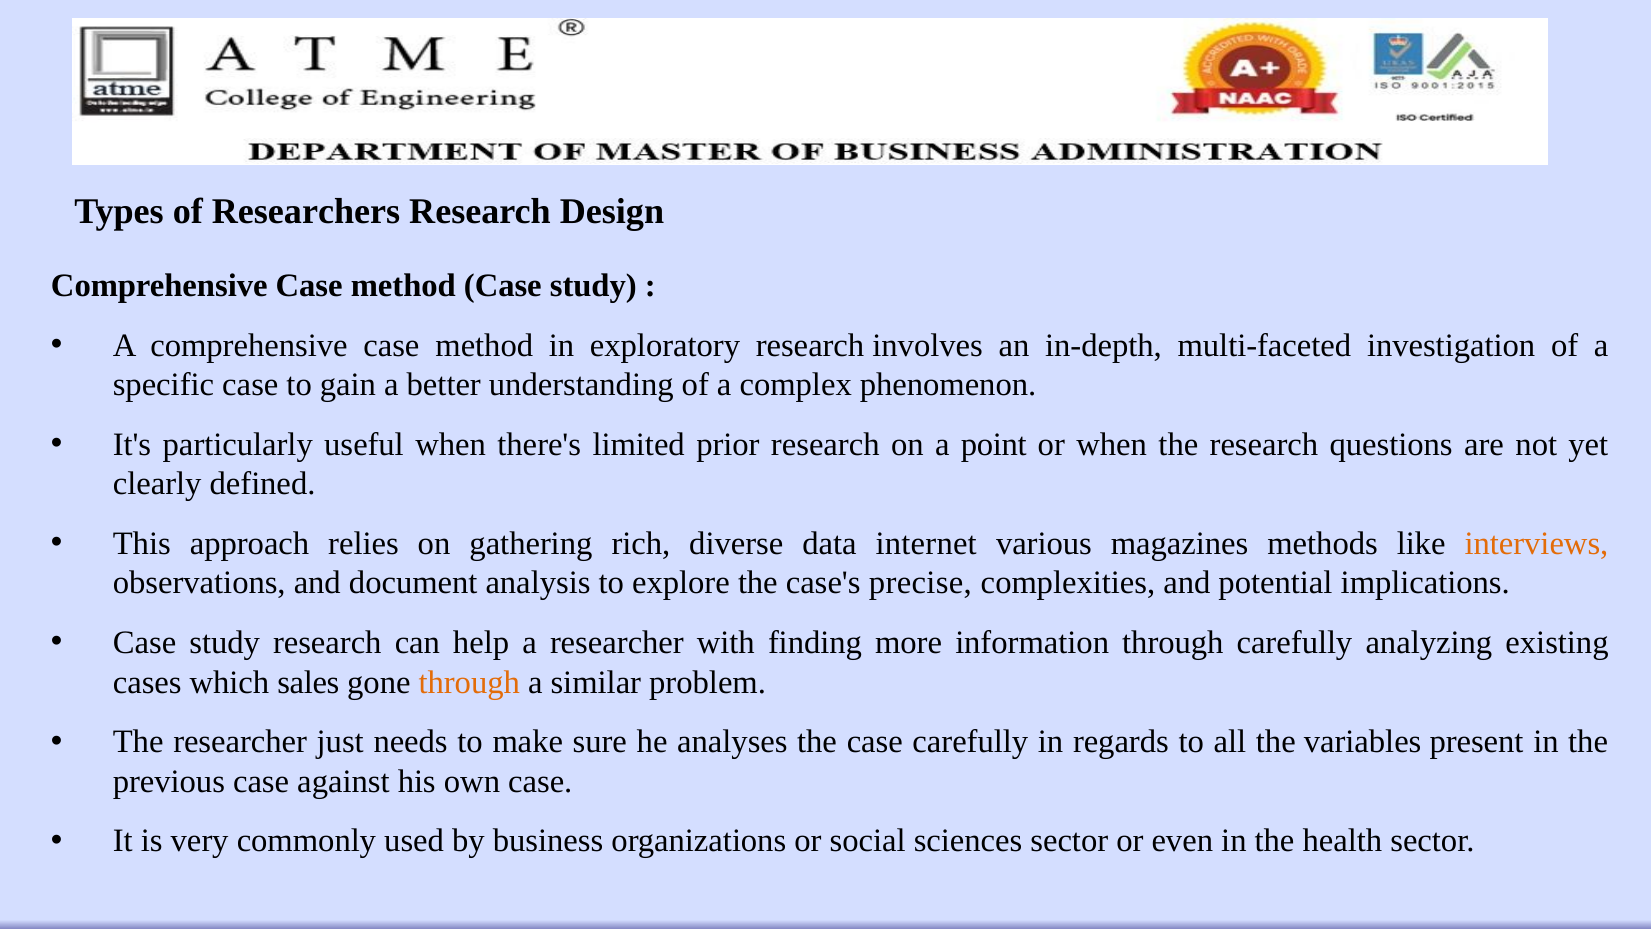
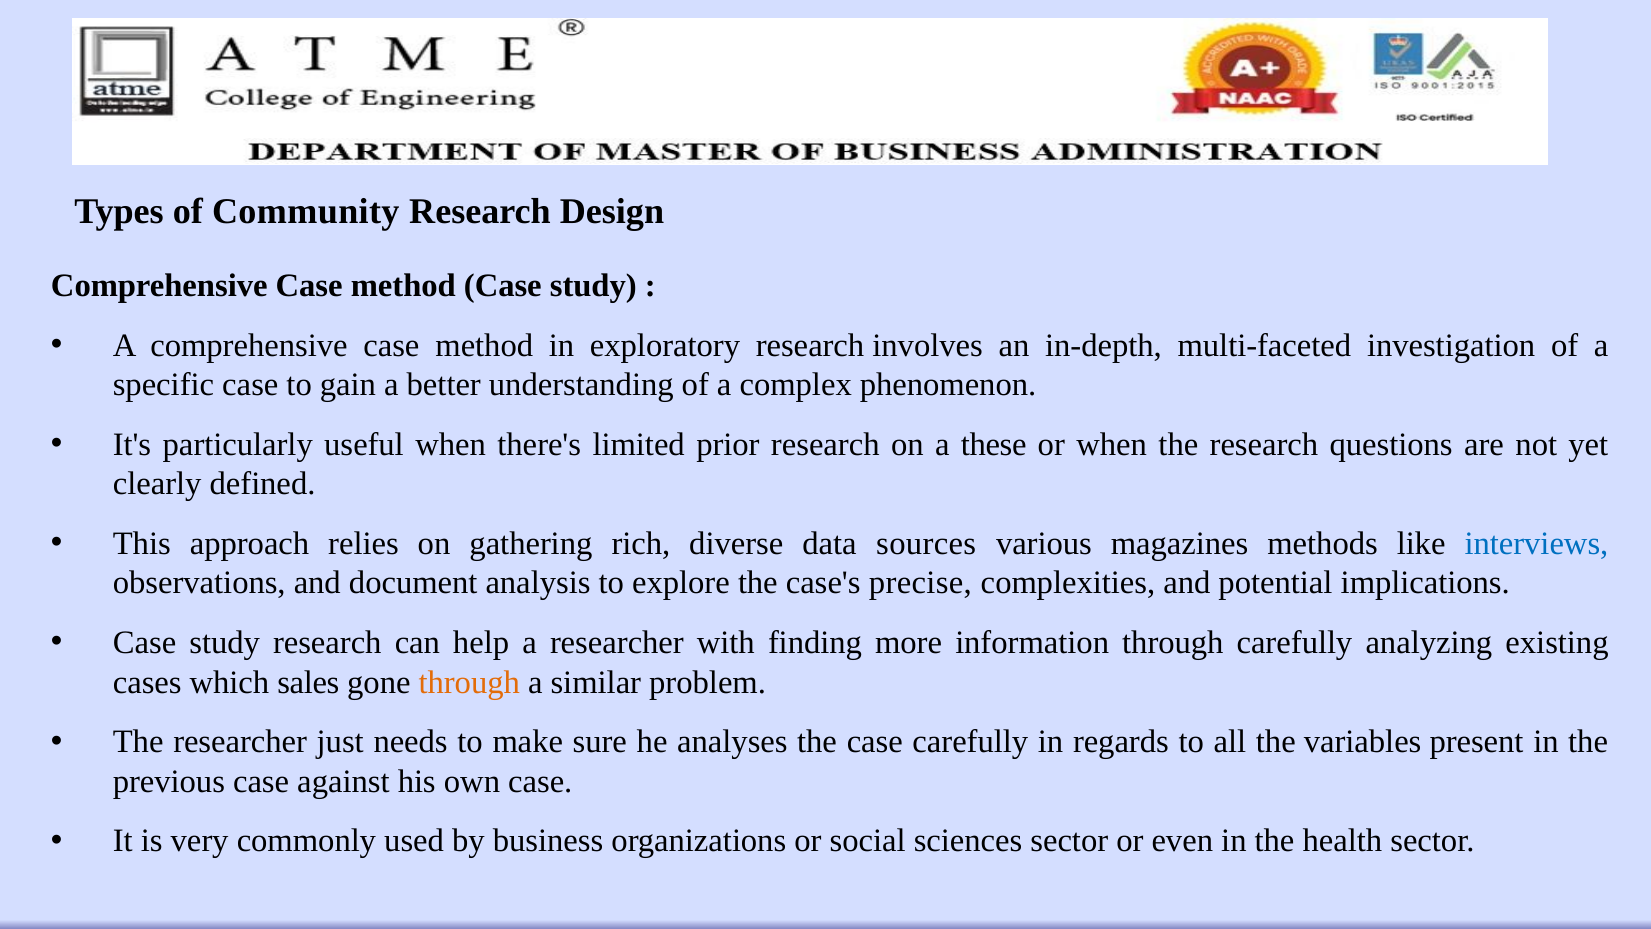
Researchers: Researchers -> Community (306, 211)
point: point -> these (994, 445)
internet: internet -> sources (926, 544)
interviews colour: orange -> blue (1536, 544)
